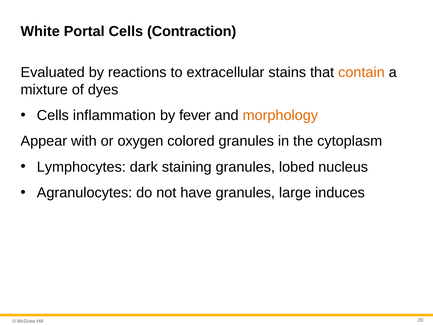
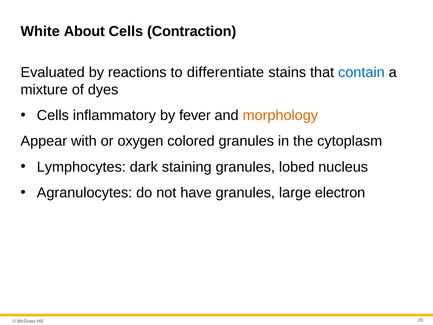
Portal: Portal -> About (84, 32)
extracellular: extracellular -> differentiate (225, 72)
contain colour: orange -> blue (361, 72)
inflammation: inflammation -> inflammatory (114, 115)
induces: induces -> electron (340, 193)
